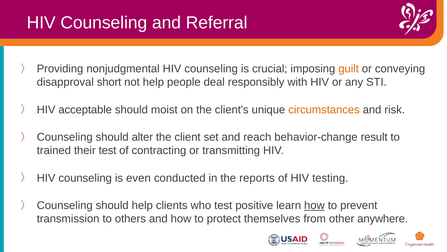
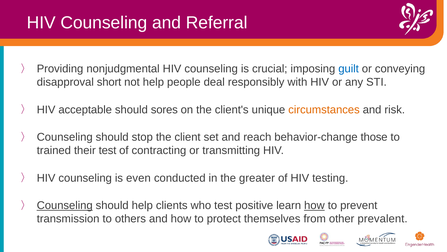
guilt colour: orange -> blue (349, 69)
moist: moist -> sores (164, 109)
alter: alter -> stop (142, 137)
result: result -> those (374, 137)
reports: reports -> greater (257, 178)
Counseling underline: none -> present (65, 205)
anywhere: anywhere -> prevalent (383, 218)
